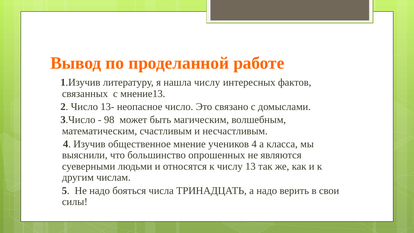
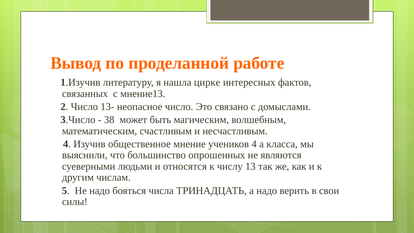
нашла числу: числу -> цирке (207, 82)
98: 98 -> 38 (109, 120)
